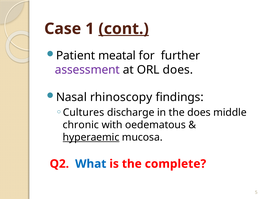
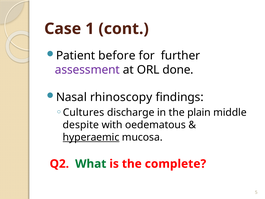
cont underline: present -> none (124, 29)
meatal: meatal -> before (117, 56)
ORL does: does -> done (178, 70)
the does: does -> plain (199, 112)
chronic: chronic -> despite (81, 125)
What colour: blue -> green (91, 164)
